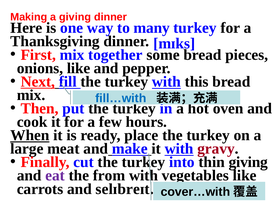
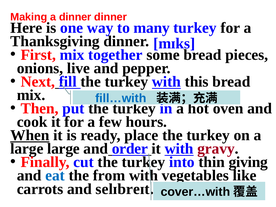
a giving: giving -> dinner (75, 17)
onions like: like -> live (78, 68)
Next underline: present -> none (38, 82)
large meat: meat -> large (63, 149)
make: make -> order (130, 149)
eat colour: purple -> blue (55, 176)
